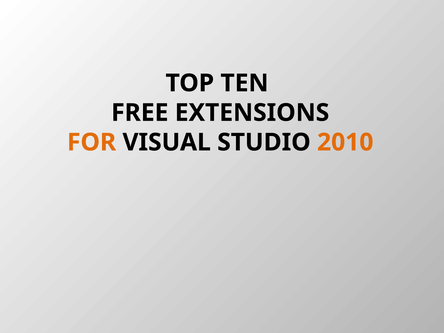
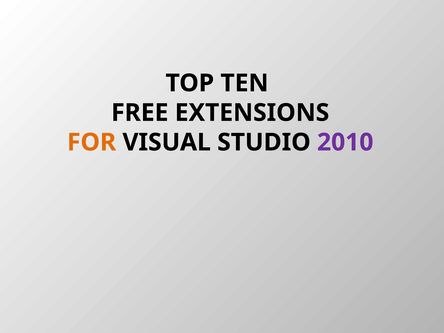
2010 colour: orange -> purple (345, 142)
